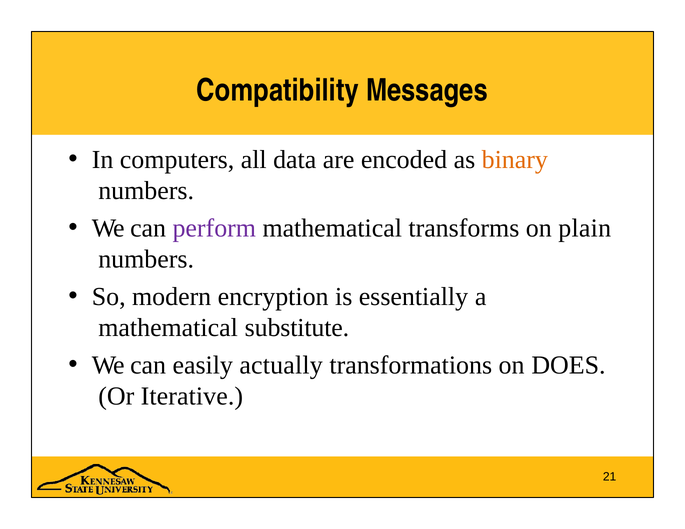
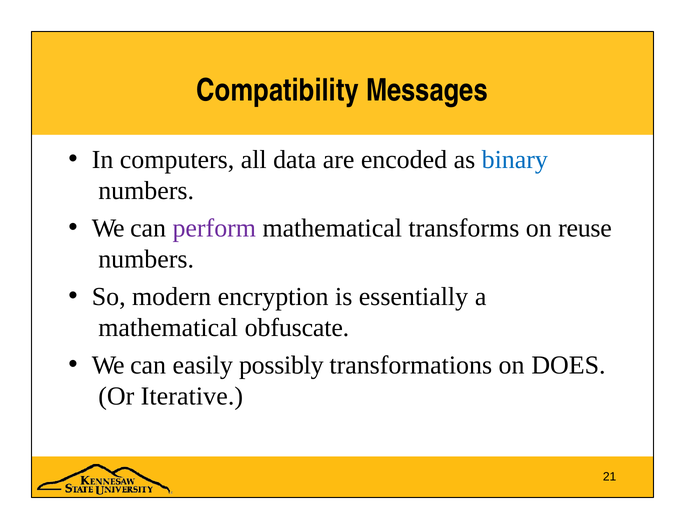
binary colour: orange -> blue (515, 160)
plain: plain -> reuse (585, 228)
substitute: substitute -> obfuscate (297, 328)
actually: actually -> possibly (281, 365)
